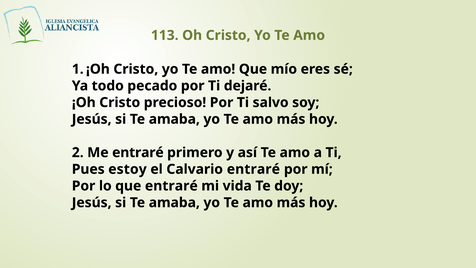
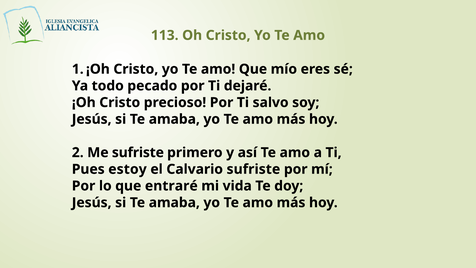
Me entraré: entraré -> sufriste (138, 152)
Calvario entraré: entraré -> sufriste (253, 169)
